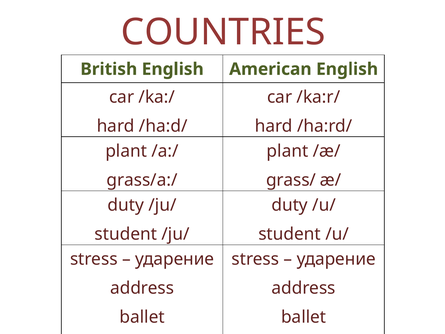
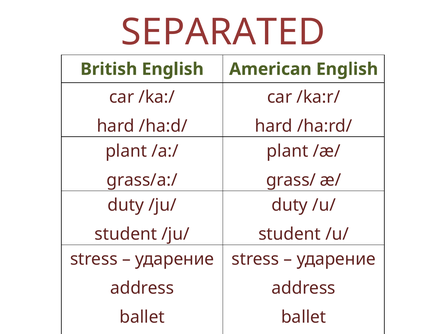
COUNTRIES: COUNTRIES -> SEPARATED (223, 32)
